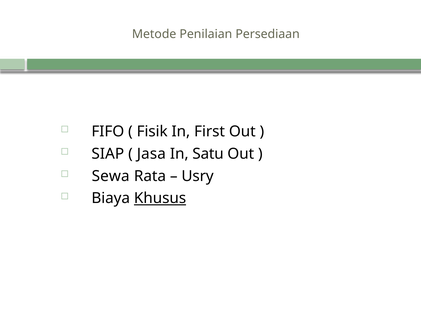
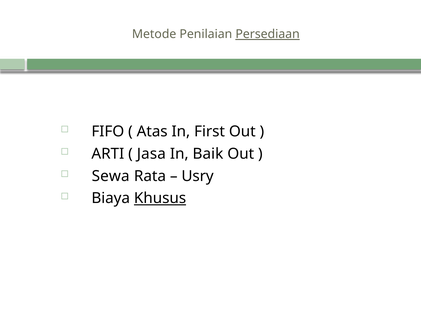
Persediaan underline: none -> present (268, 34)
Fisik: Fisik -> Atas (152, 132)
SIAP: SIAP -> ARTI (108, 154)
Satu: Satu -> Baik (208, 154)
